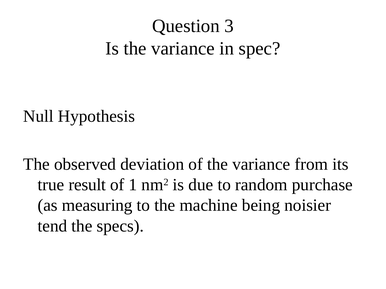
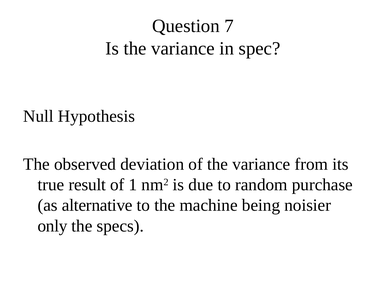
3: 3 -> 7 (229, 26)
measuring: measuring -> alternative (97, 206)
tend: tend -> only (52, 226)
